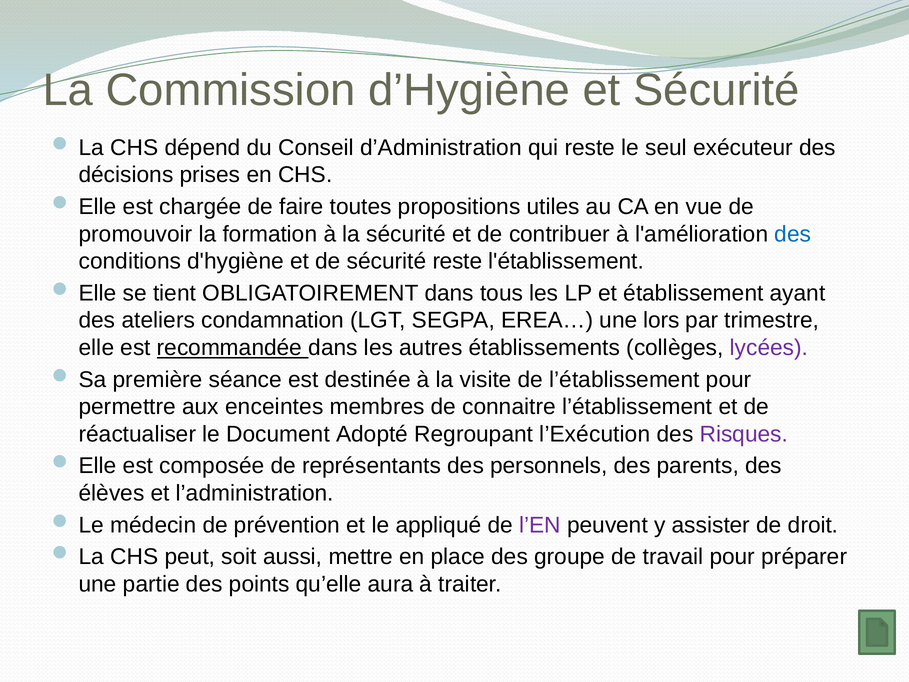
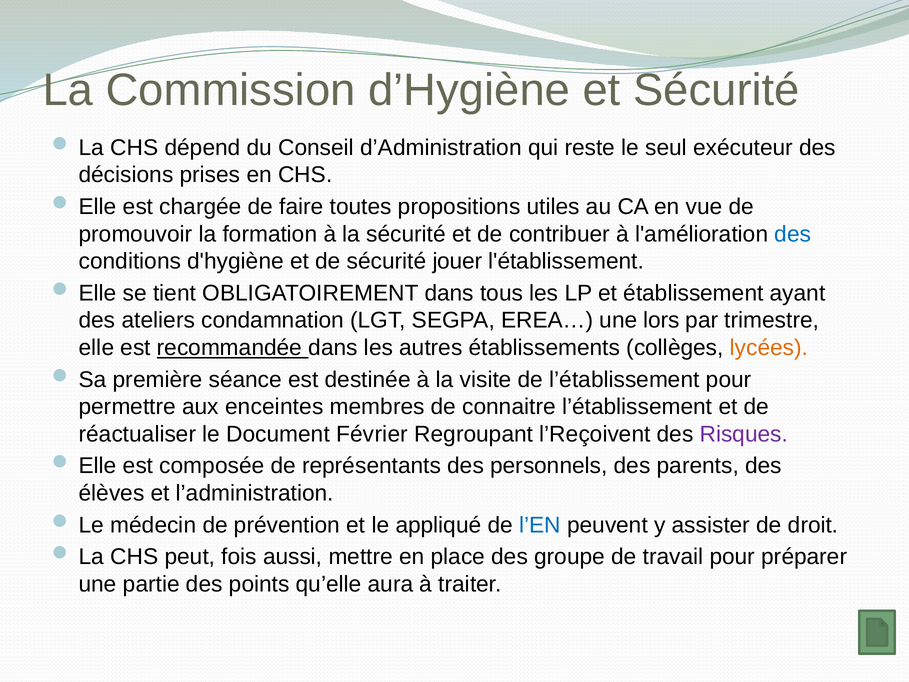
sécurité reste: reste -> jouer (457, 261)
lycées colour: purple -> orange (769, 348)
Adopté: Adopté -> Février (372, 434)
l’Exécution: l’Exécution -> l’Reçoivent (595, 434)
l’EN colour: purple -> blue (540, 525)
soit: soit -> fois (239, 557)
